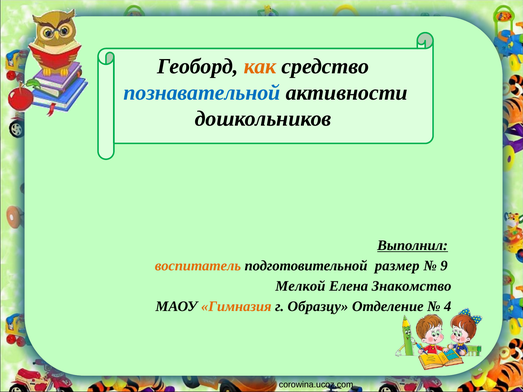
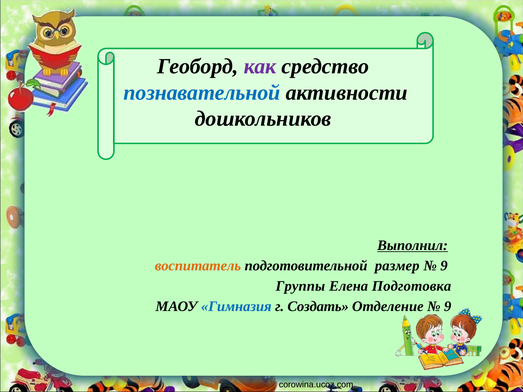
как colour: orange -> purple (260, 66)
Мелкой: Мелкой -> Группы (300, 286)
Знакомство: Знакомство -> Подготовка (412, 286)
Гимназия colour: orange -> blue (236, 307)
Образцу: Образцу -> Создать (318, 307)
4: 4 -> 9 (448, 307)
